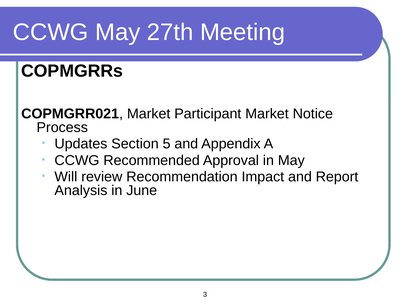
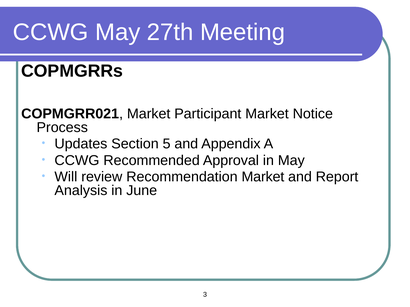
Recommendation Impact: Impact -> Market (263, 177)
